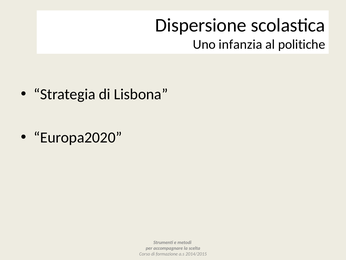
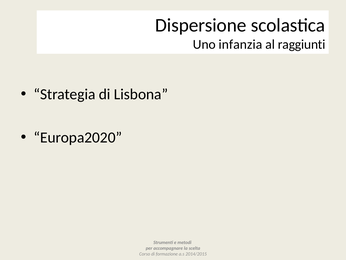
politiche: politiche -> raggiunti (302, 44)
